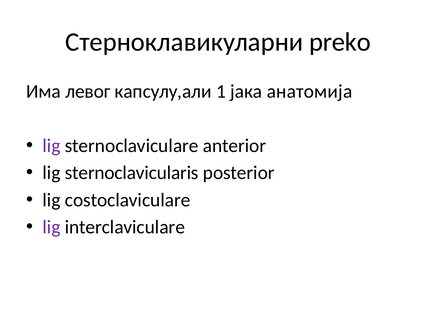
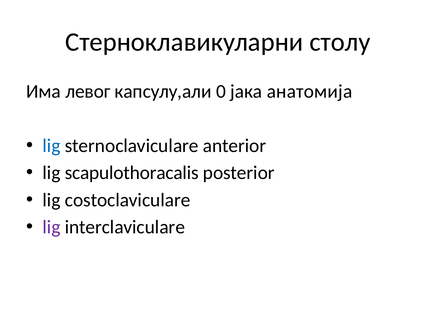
preko: preko -> столу (340, 42)
1: 1 -> 0 (221, 91)
lig colour: purple -> blue (52, 146)
sternoclavicularis: sternoclavicularis -> scapulothoracalis (132, 173)
